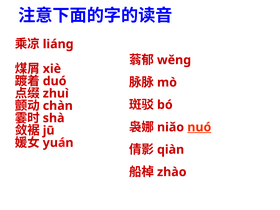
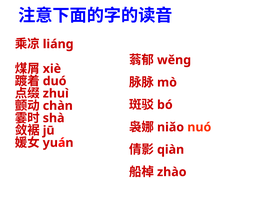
nuó underline: present -> none (199, 127)
